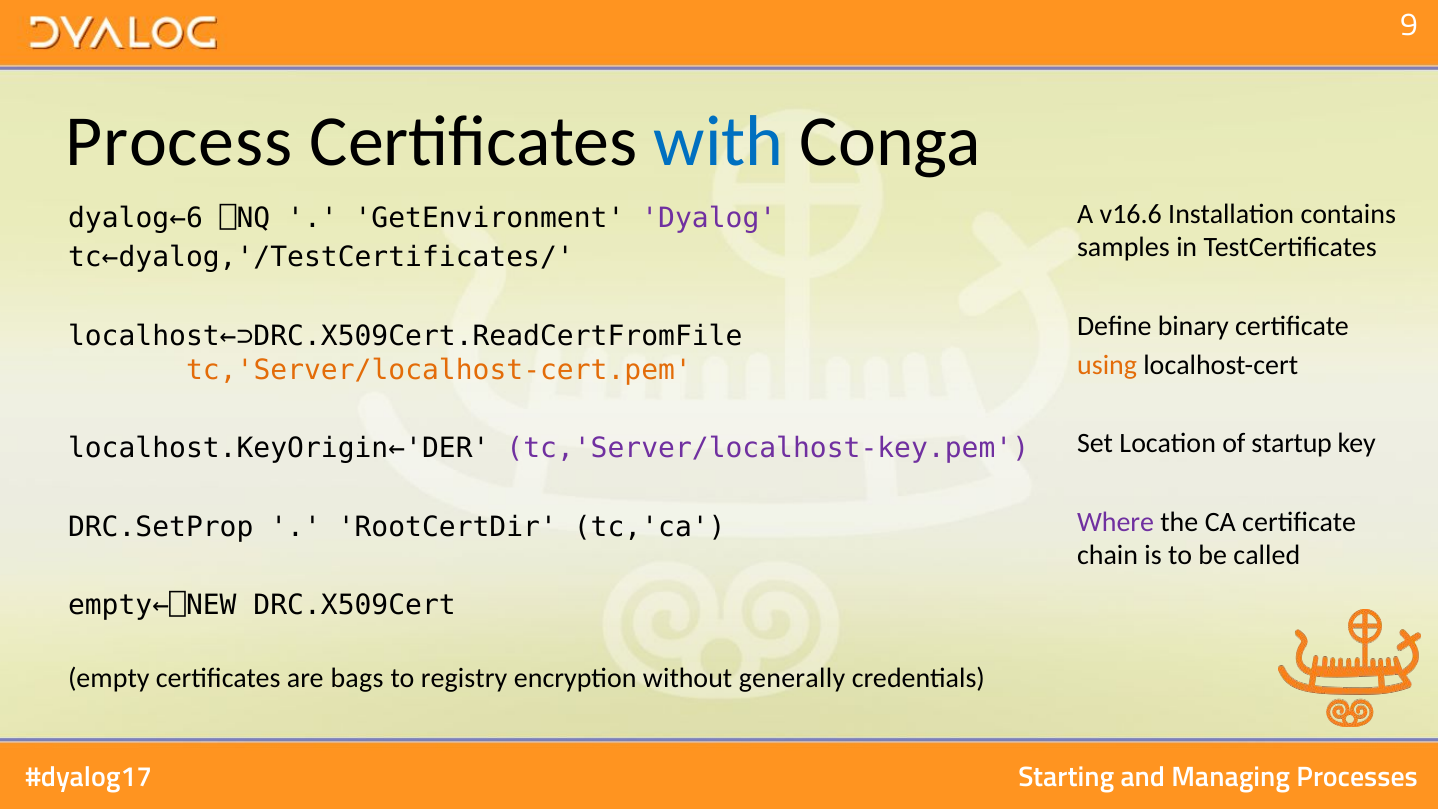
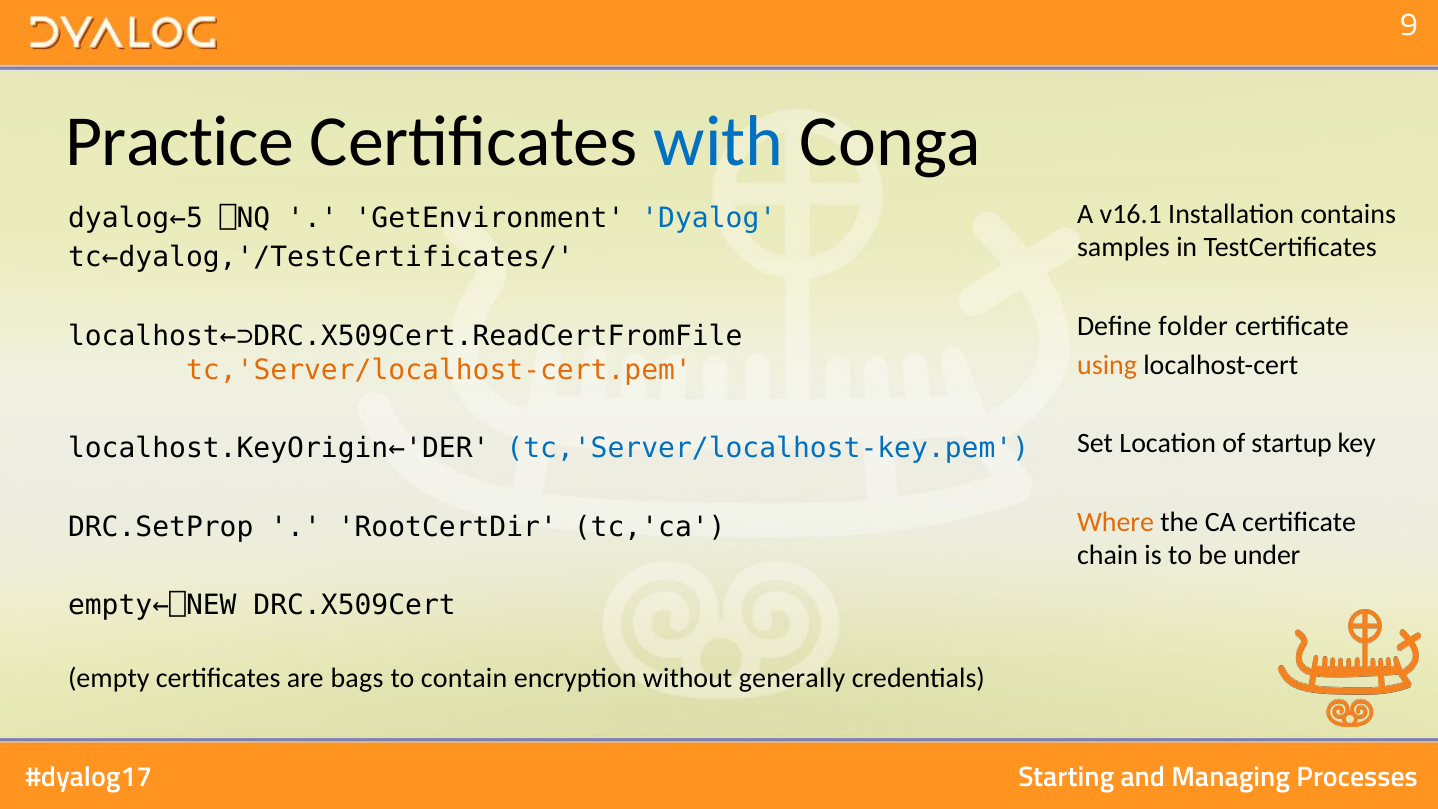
Process: Process -> Practice (180, 142)
v16.6: v16.6 -> v16.1 (1131, 214)
dyalog←6: dyalog←6 -> dyalog←5 (136, 218)
Dyalog colour: purple -> blue (709, 218)
binary: binary -> folder (1193, 326)
tc,'Server/localhost-key.pem colour: purple -> blue (768, 448)
Where colour: purple -> orange (1116, 522)
called: called -> under (1267, 556)
registry: registry -> contain (464, 678)
